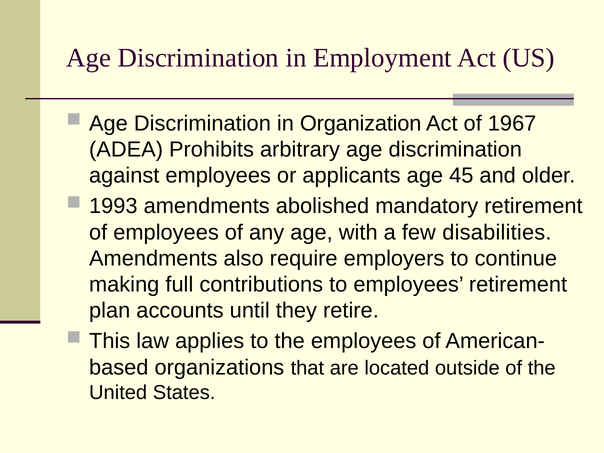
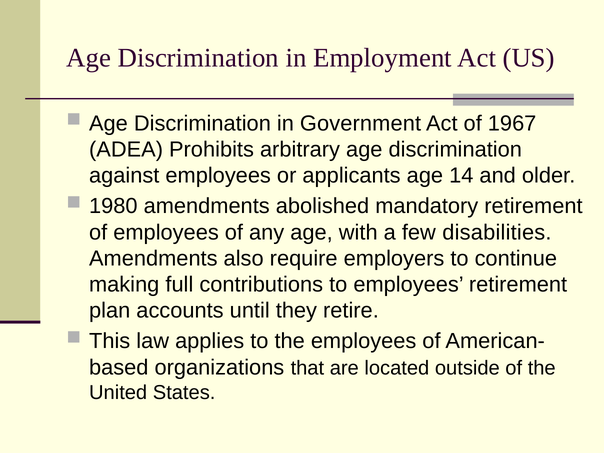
Organization: Organization -> Government (361, 123)
45: 45 -> 14 (461, 176)
1993: 1993 -> 1980 (113, 206)
